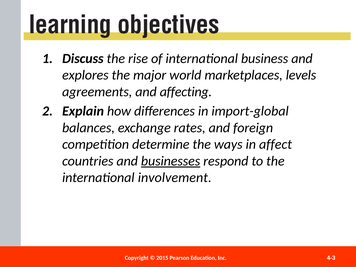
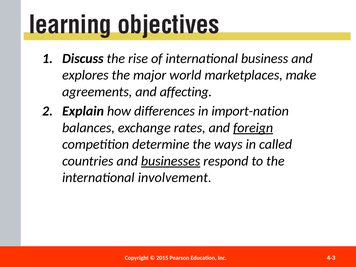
levels: levels -> make (301, 75)
import-global: import-global -> import-nation (250, 111)
foreign underline: none -> present (253, 128)
affect: affect -> called (276, 144)
